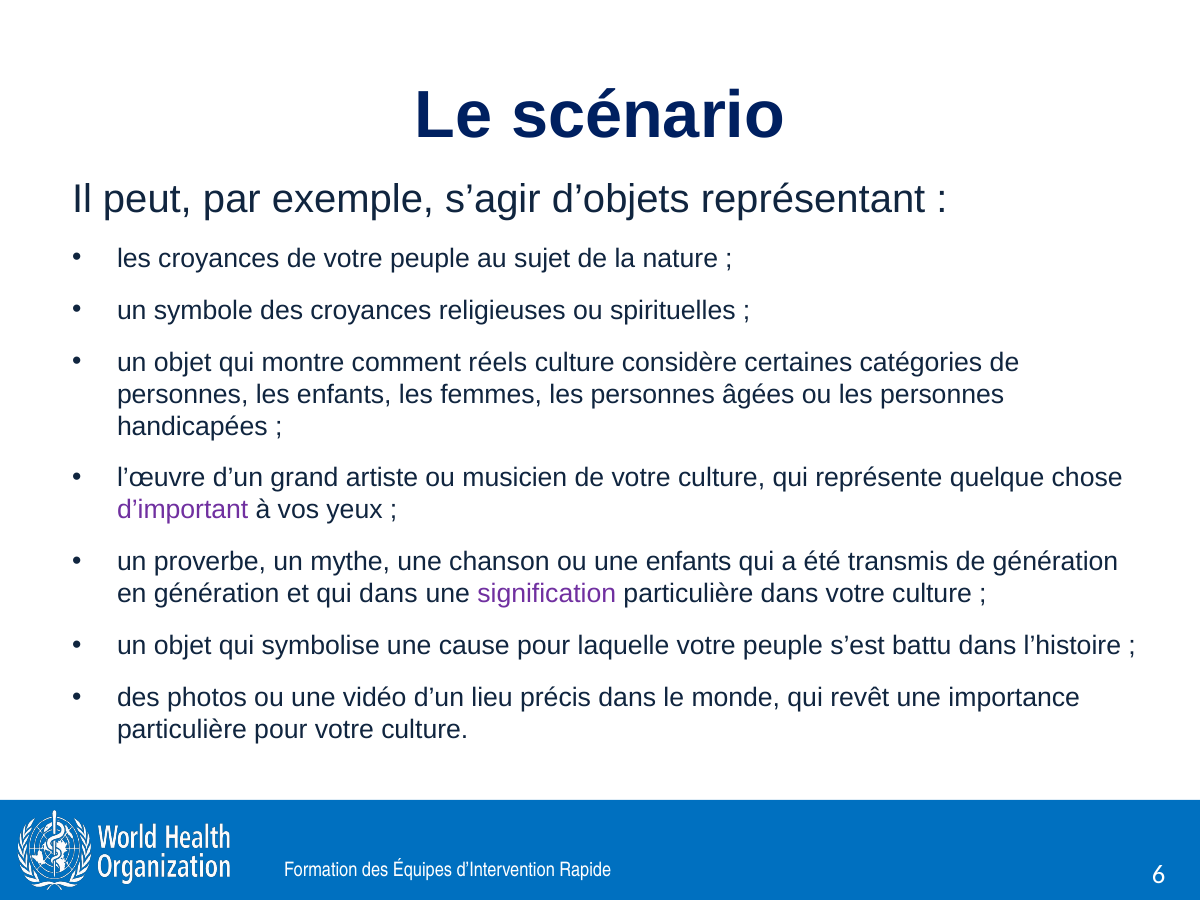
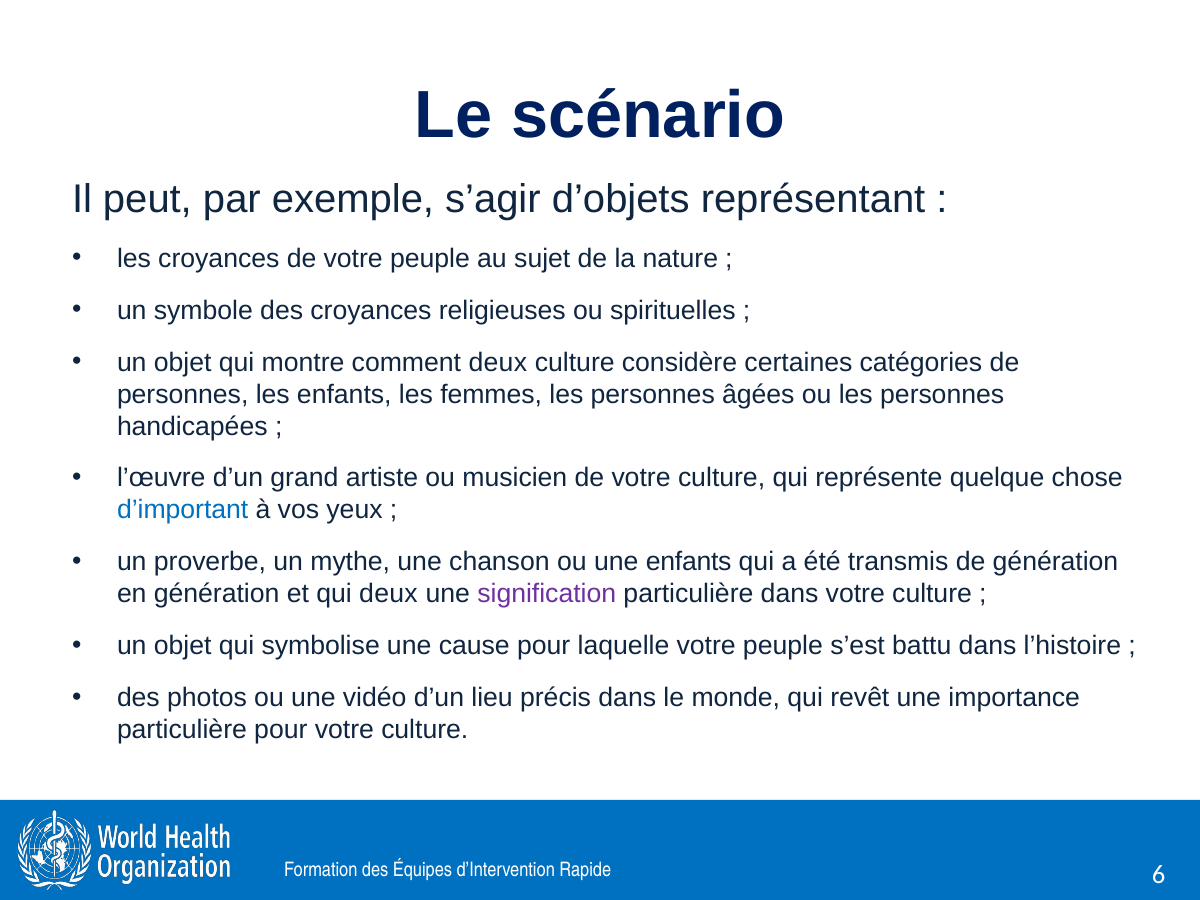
comment réels: réels -> deux (498, 362)
d’important colour: purple -> blue (183, 510)
qui dans: dans -> deux (389, 594)
